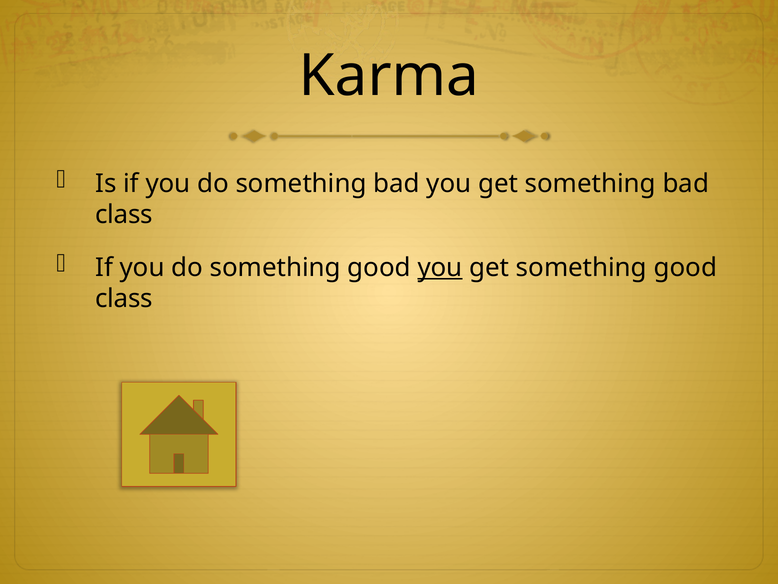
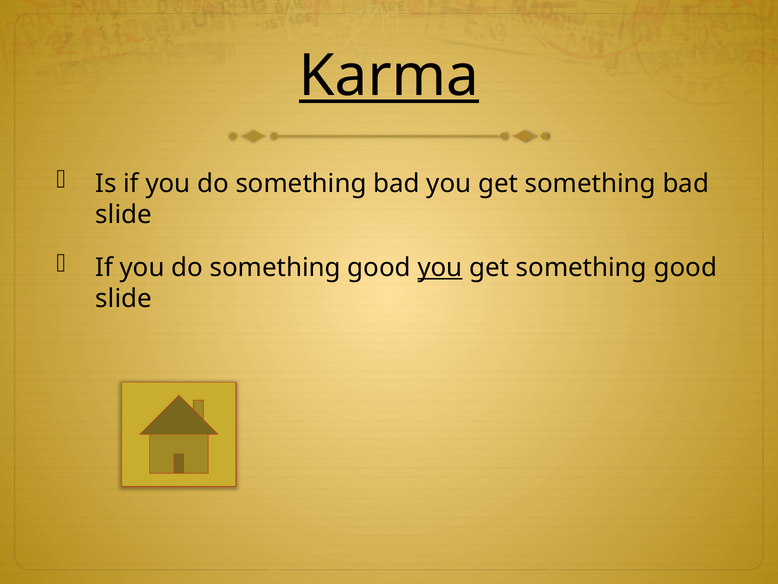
Karma underline: none -> present (389, 76)
class: class -> slide (124, 214)
class: class -> slide (124, 298)
